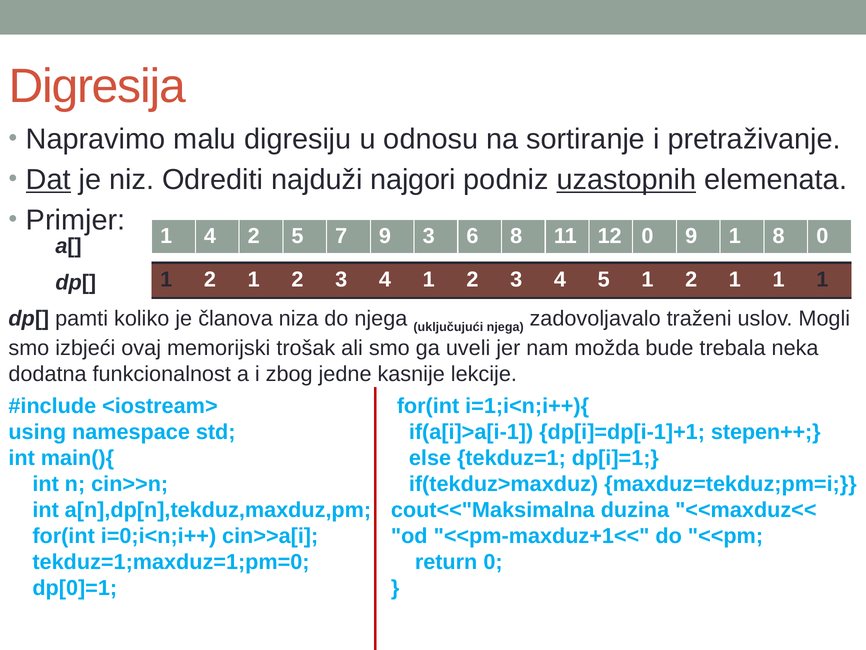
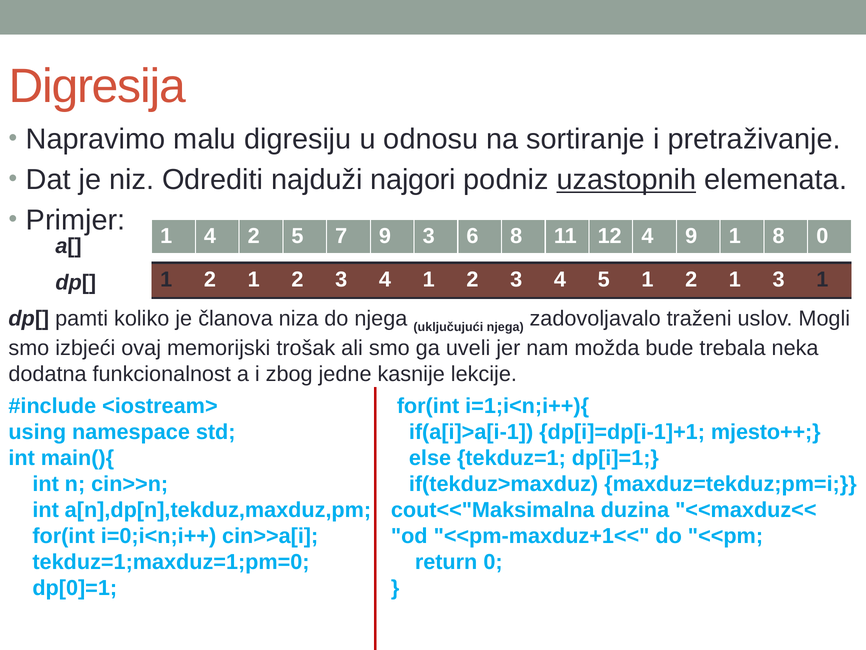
Dat underline: present -> none (48, 180)
12 0: 0 -> 4 (647, 236)
2 1 1: 1 -> 3 (779, 279)
stepen++: stepen++ -> mjesto++ (766, 432)
